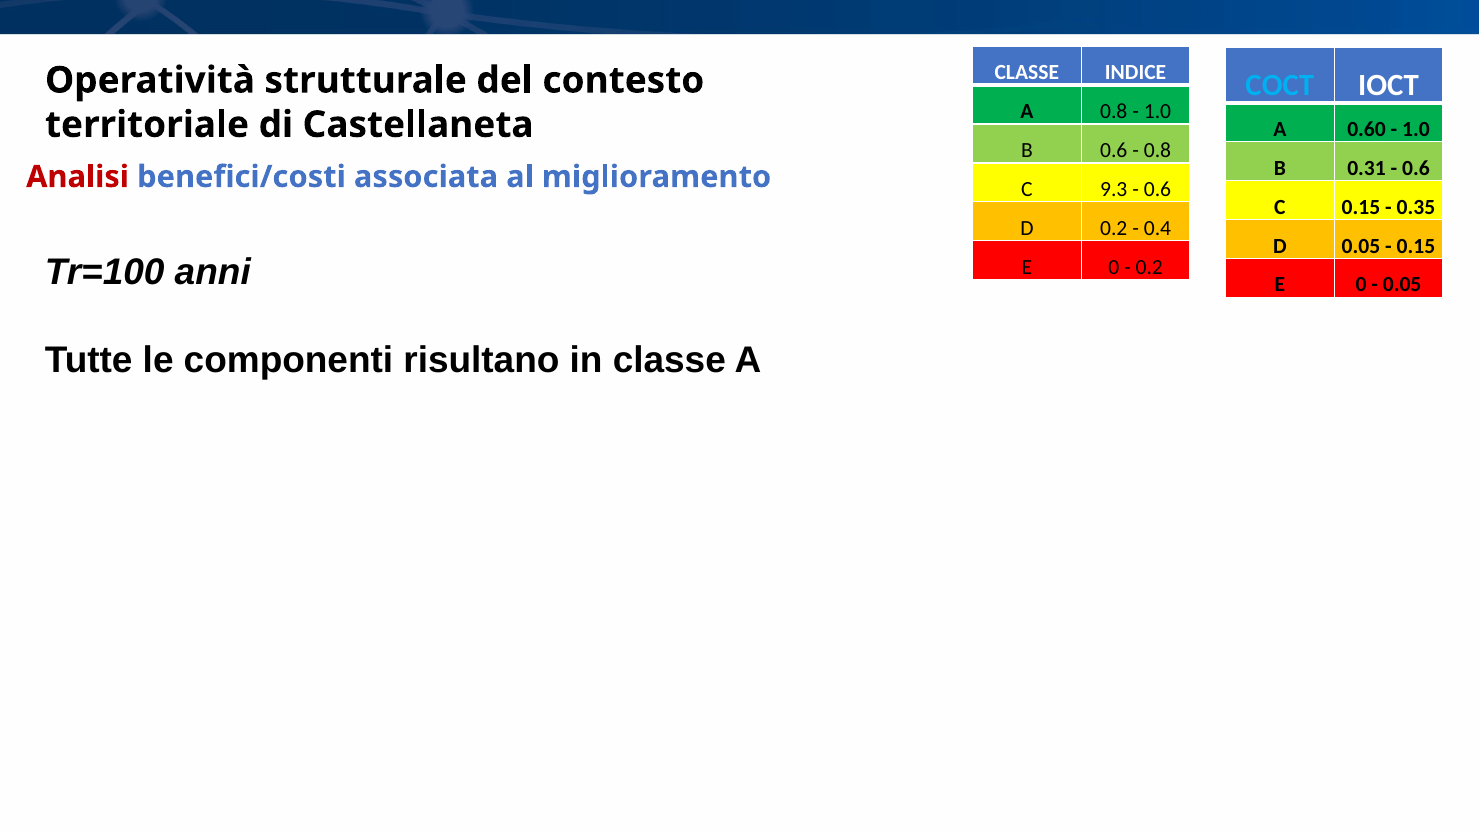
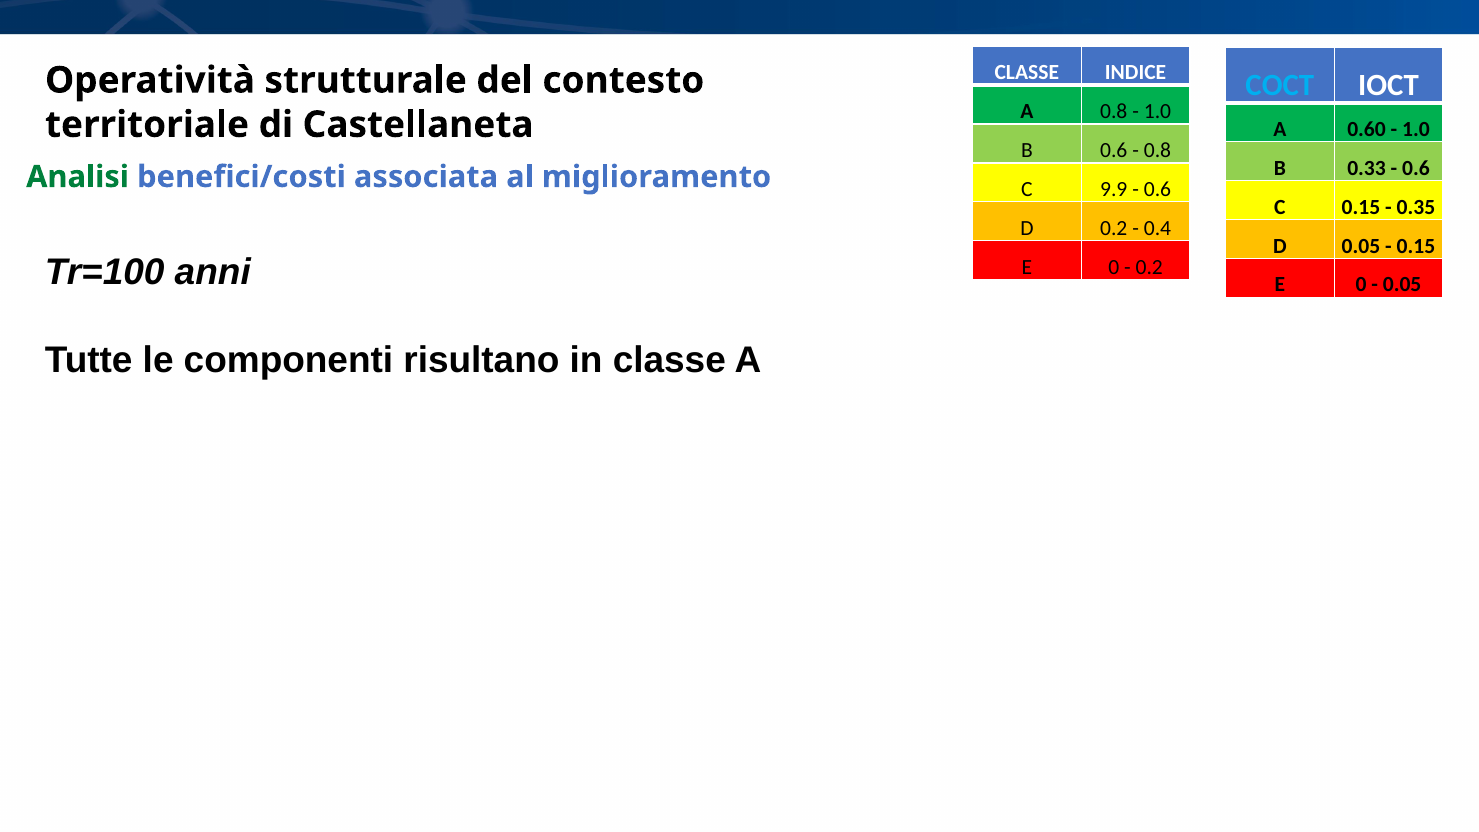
0.31: 0.31 -> 0.33 (1367, 168)
Analisi colour: red -> green (78, 177)
9.3: 9.3 -> 9.9 (1114, 189)
